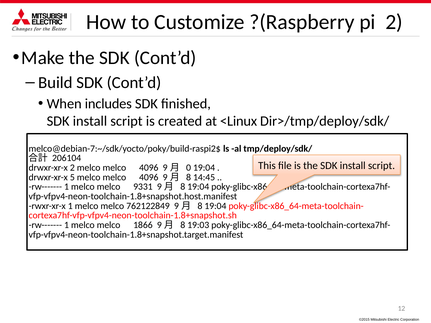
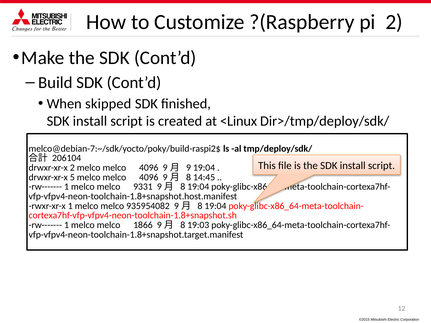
includes: includes -> skipped (108, 104)
0: 0 -> 9 (189, 168)
762122849: 762122849 -> 935954082 (148, 206)
